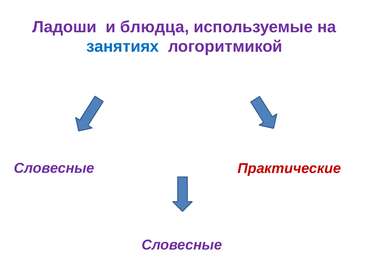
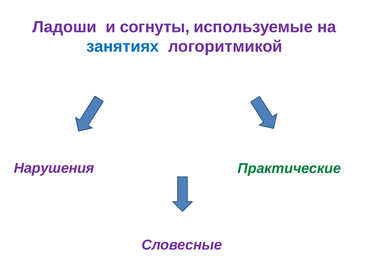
блюдца: блюдца -> согнуты (155, 27)
Словесные: Словесные -> Нарушения (54, 168)
Практические colour: red -> green (289, 168)
